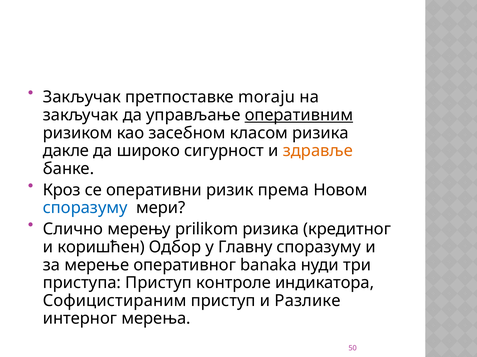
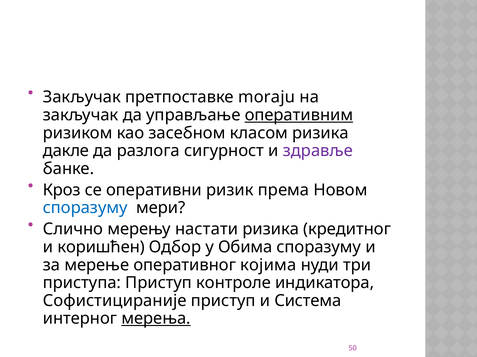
широко: широко -> разлога (148, 151)
здравље colour: orange -> purple (318, 151)
prilikom: prilikom -> настати (207, 230)
Главну: Главну -> Обима (245, 248)
banaka: banaka -> којима (268, 265)
Софицистираним: Софицистираним -> Софистицираније (115, 301)
Разлике: Разлике -> Система (308, 301)
мерења underline: none -> present (156, 319)
